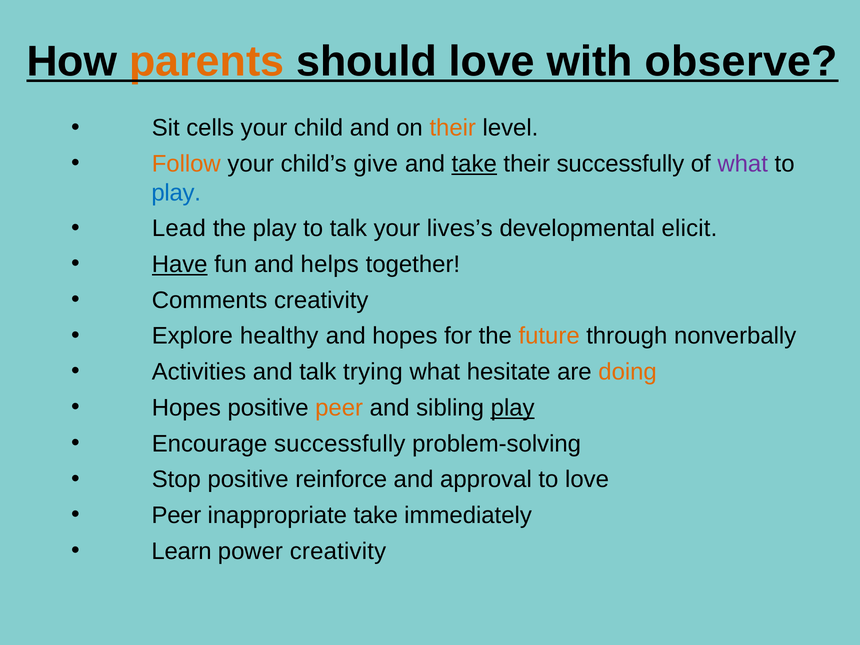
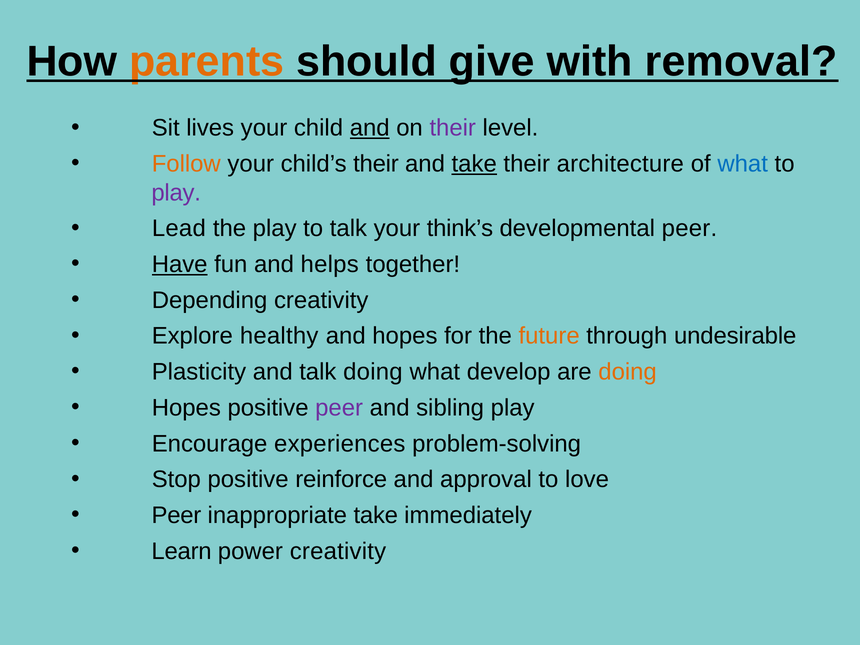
should love: love -> give (492, 62)
observe: observe -> removal (741, 62)
cells: cells -> lives (210, 128)
and underline: none -> present (370, 128)
their colour: orange -> purple (453, 128)
child’s give: give -> their (376, 164)
their successfully: successfully -> architecture (620, 164)
what colour: purple -> blue (743, 164)
play colour: blue -> purple (176, 193)
lives’s: lives’s -> think’s (460, 228)
developmental elicit: elicit -> peer (689, 228)
Comments: Comments -> Depending (210, 300)
nonverbally: nonverbally -> undesirable (735, 336)
Activities: Activities -> Plasticity (199, 372)
talk trying: trying -> doing (373, 372)
hesitate: hesitate -> develop (509, 372)
peer colour: orange -> purple (339, 408)
play underline: present -> none (513, 408)
Encourage successfully: successfully -> experiences (340, 444)
